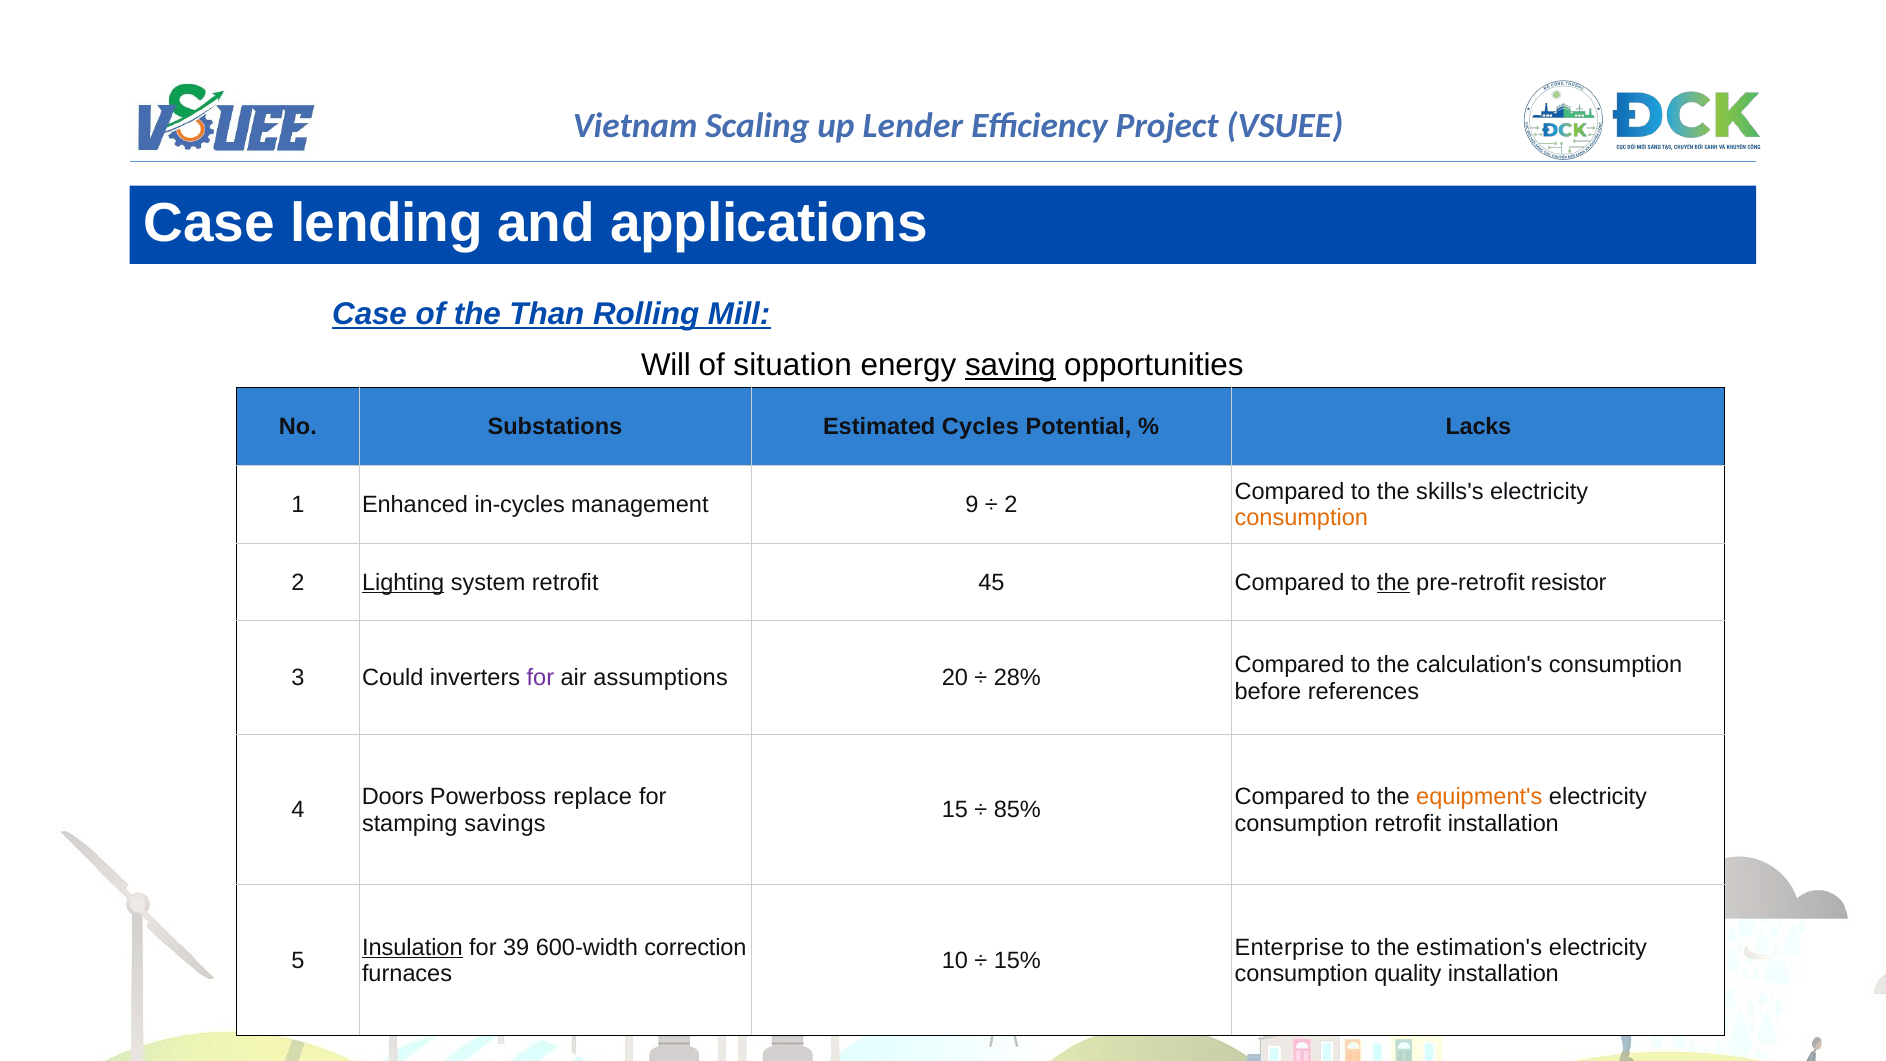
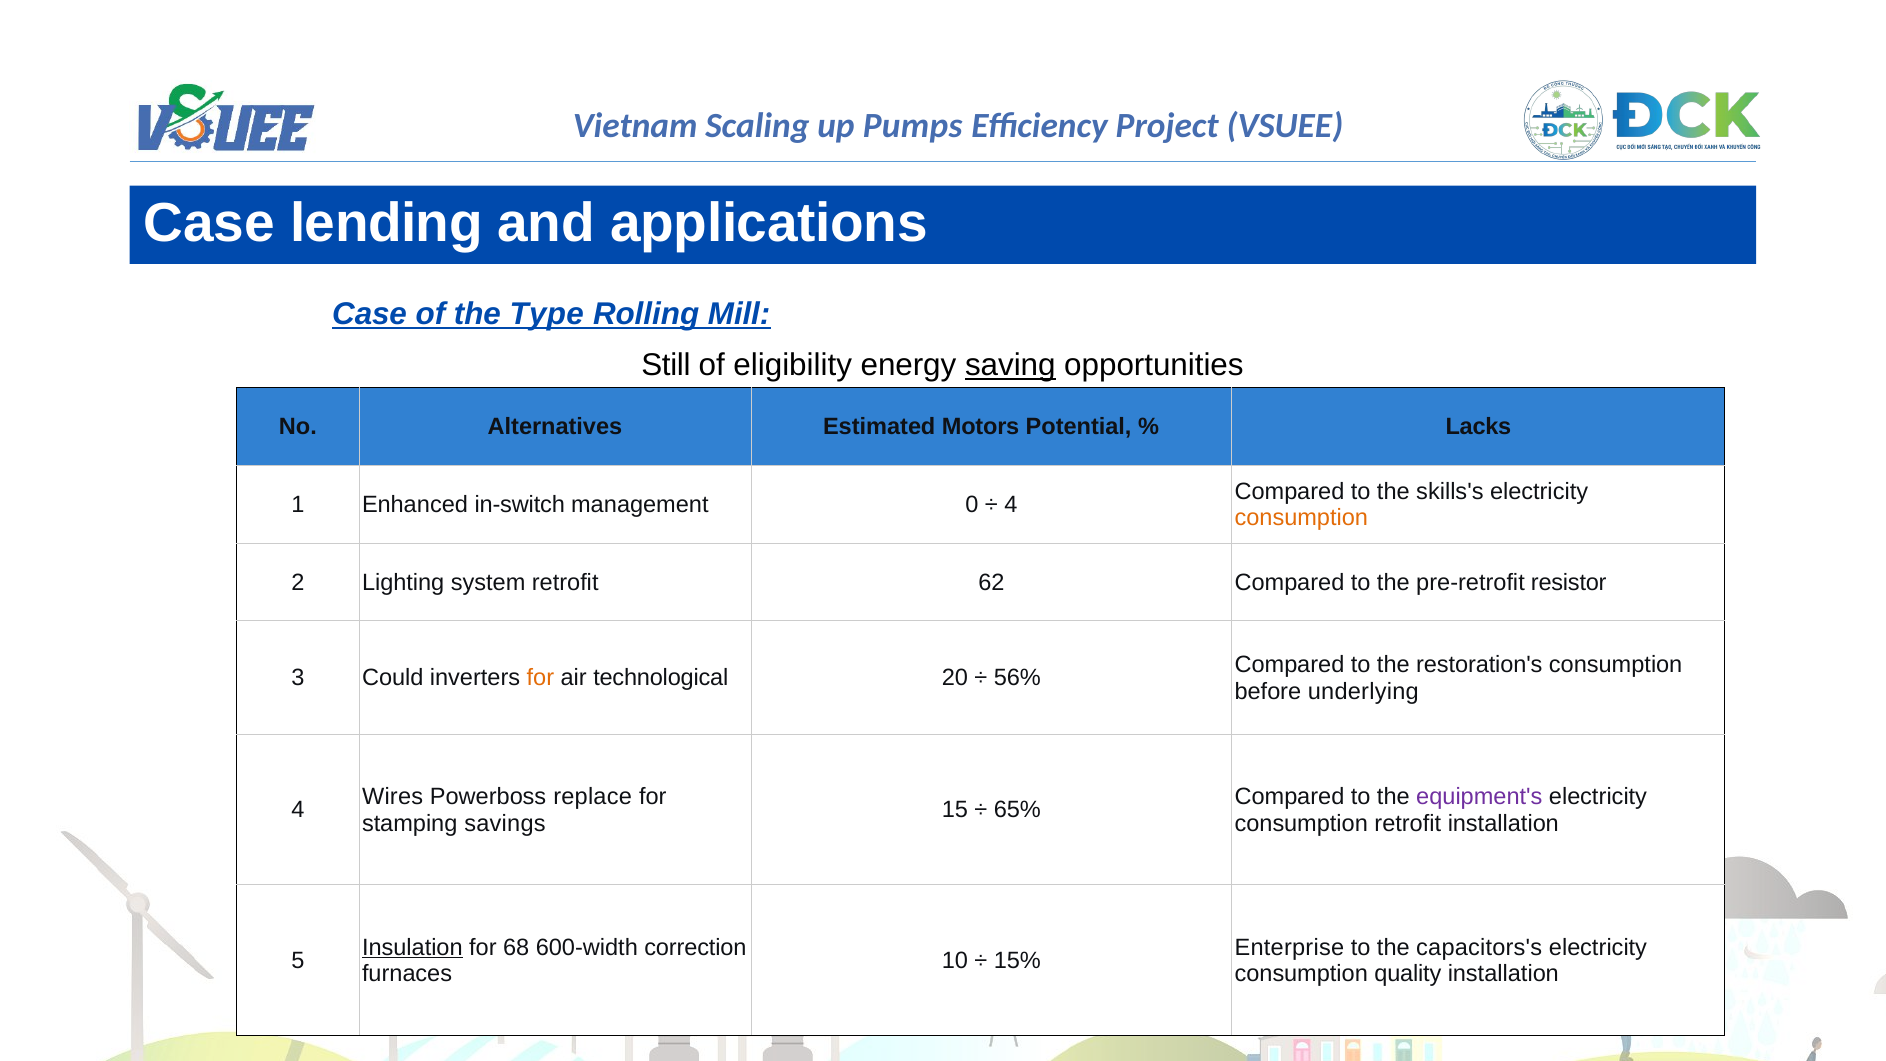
Lender: Lender -> Pumps (913, 126)
Than: Than -> Type (547, 314)
Will: Will -> Still (666, 365)
situation: situation -> eligibility (793, 365)
Substations: Substations -> Alternatives (555, 427)
Cycles: Cycles -> Motors (981, 427)
in-cycles: in-cycles -> in-switch (520, 505)
9: 9 -> 0 (972, 505)
2: 2 -> 4 (1011, 505)
Lighting underline: present -> none (403, 582)
45: 45 -> 62 (991, 582)
the underline: present -> none (1393, 582)
calculation's: calculation's -> restoration's (1479, 665)
for colour: purple -> orange (540, 678)
assumptions: assumptions -> technological (661, 678)
28%: 28% -> 56% (1017, 678)
references: references -> underlying (1363, 691)
Doors: Doors -> Wires (393, 797)
equipment's colour: orange -> purple (1479, 797)
85%: 85% -> 65% (1017, 810)
39: 39 -> 68 (516, 947)
estimation's: estimation's -> capacitors's (1479, 947)
